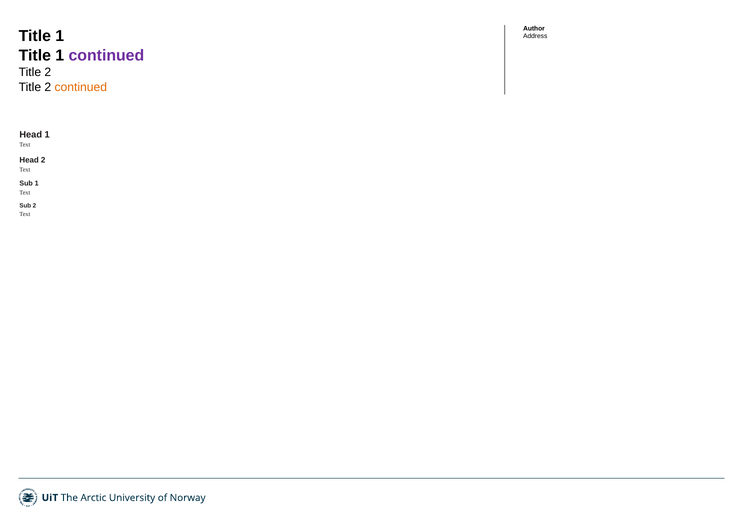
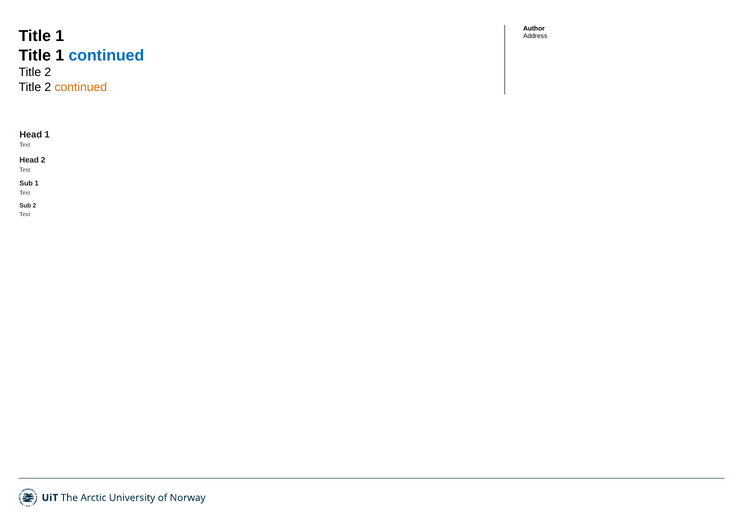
continued colour: purple -> blue (106, 55)
